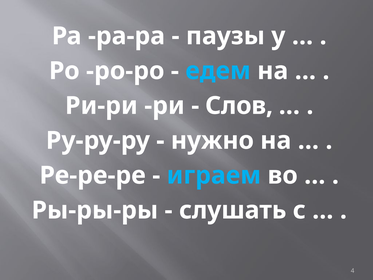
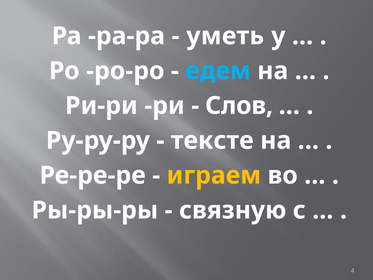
паузы: паузы -> уметь (225, 36)
нужно: нужно -> тексте (212, 140)
играем colour: light blue -> yellow (214, 175)
слушать: слушать -> связную (233, 210)
